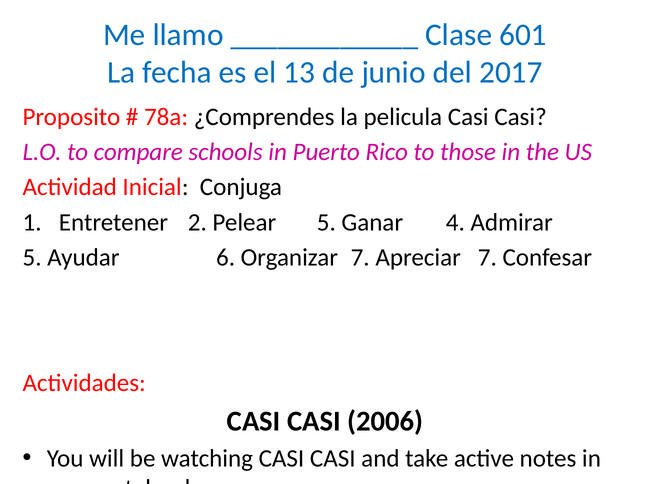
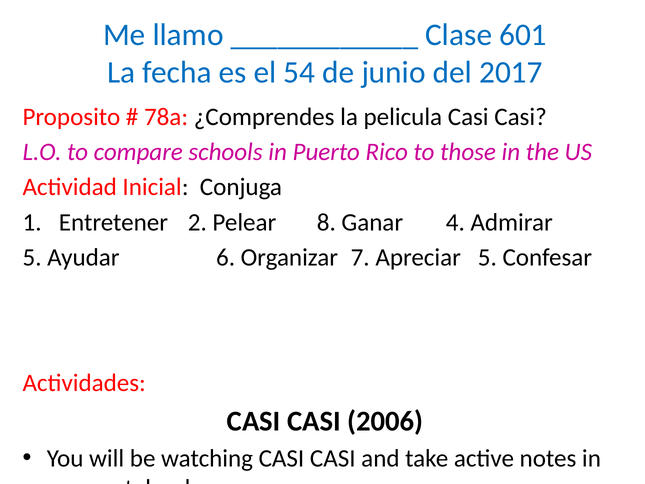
13: 13 -> 54 (299, 73)
Pelear 5: 5 -> 8 (326, 222)
Apreciar 7: 7 -> 5 (487, 257)
